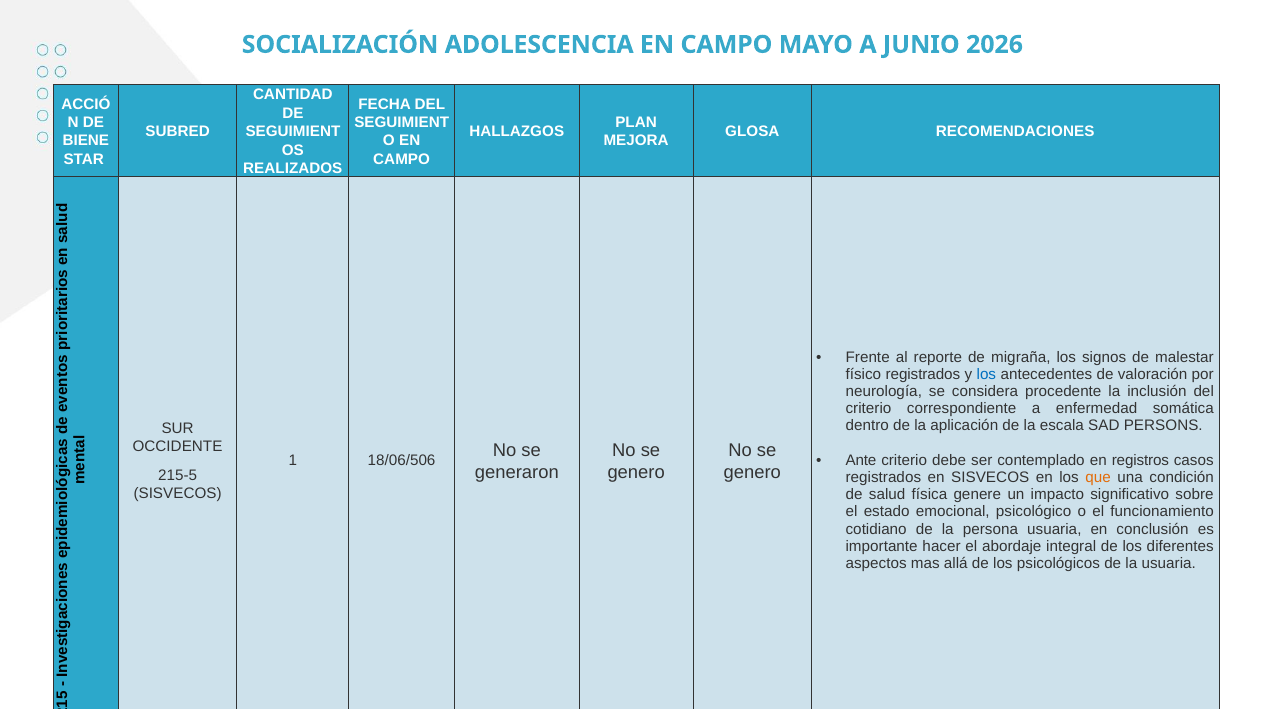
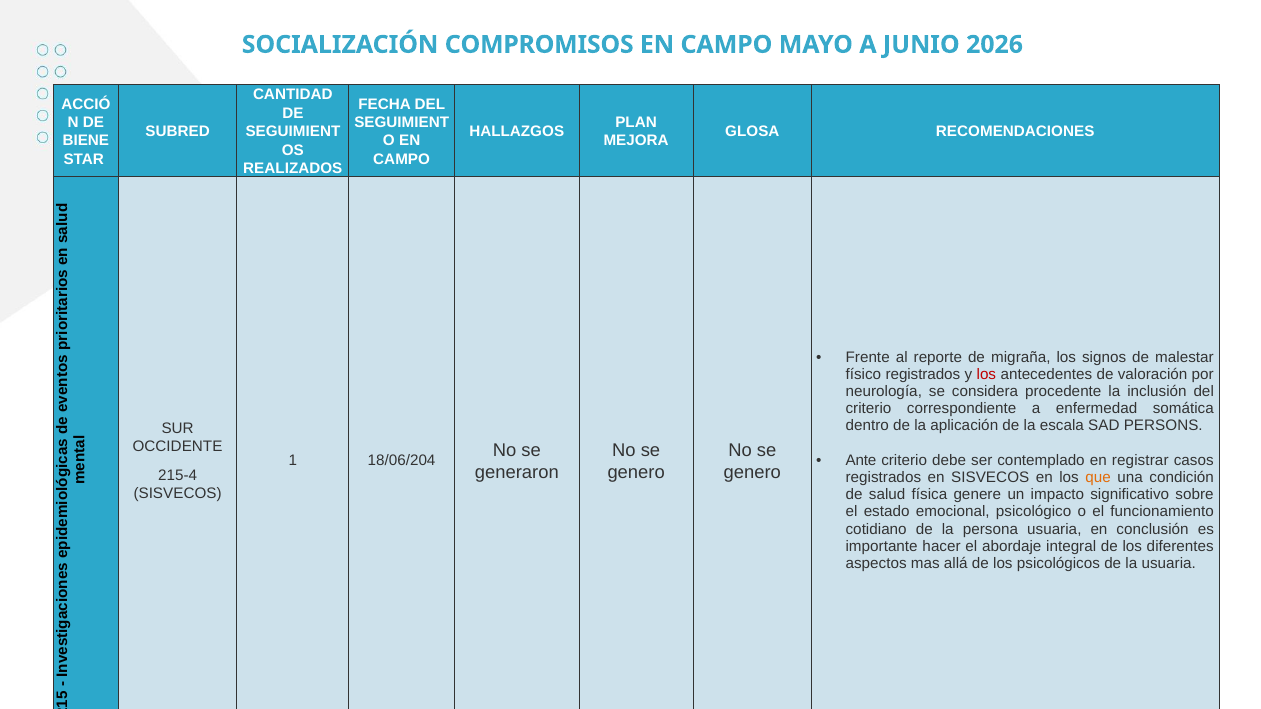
ADOLESCENCIA: ADOLESCENCIA -> COMPROMISOS (539, 45)
los colour: blue -> red (986, 375)
registros: registros -> registrar (1140, 461)
18/06/506: 18/06/506 -> 18/06/204 (402, 461)
215-5: 215-5 -> 215-4 (178, 476)
